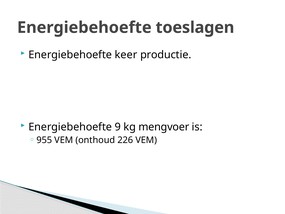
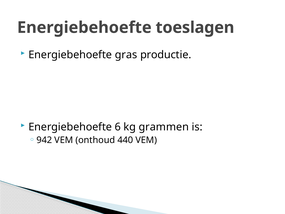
keer: keer -> gras (126, 55)
9: 9 -> 6 (118, 127)
mengvoer: mengvoer -> grammen (164, 127)
955: 955 -> 942 (44, 140)
226: 226 -> 440 (125, 140)
